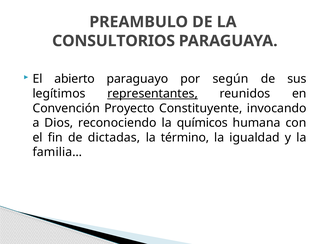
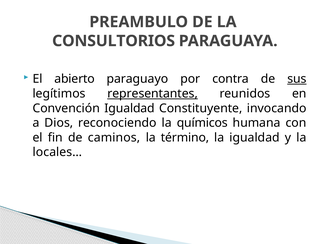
según: según -> contra (231, 79)
sus underline: none -> present (297, 79)
Convención Proyecto: Proyecto -> Igualdad (130, 108)
dictadas: dictadas -> caminos (114, 138)
familia…: familia… -> locales… (57, 153)
